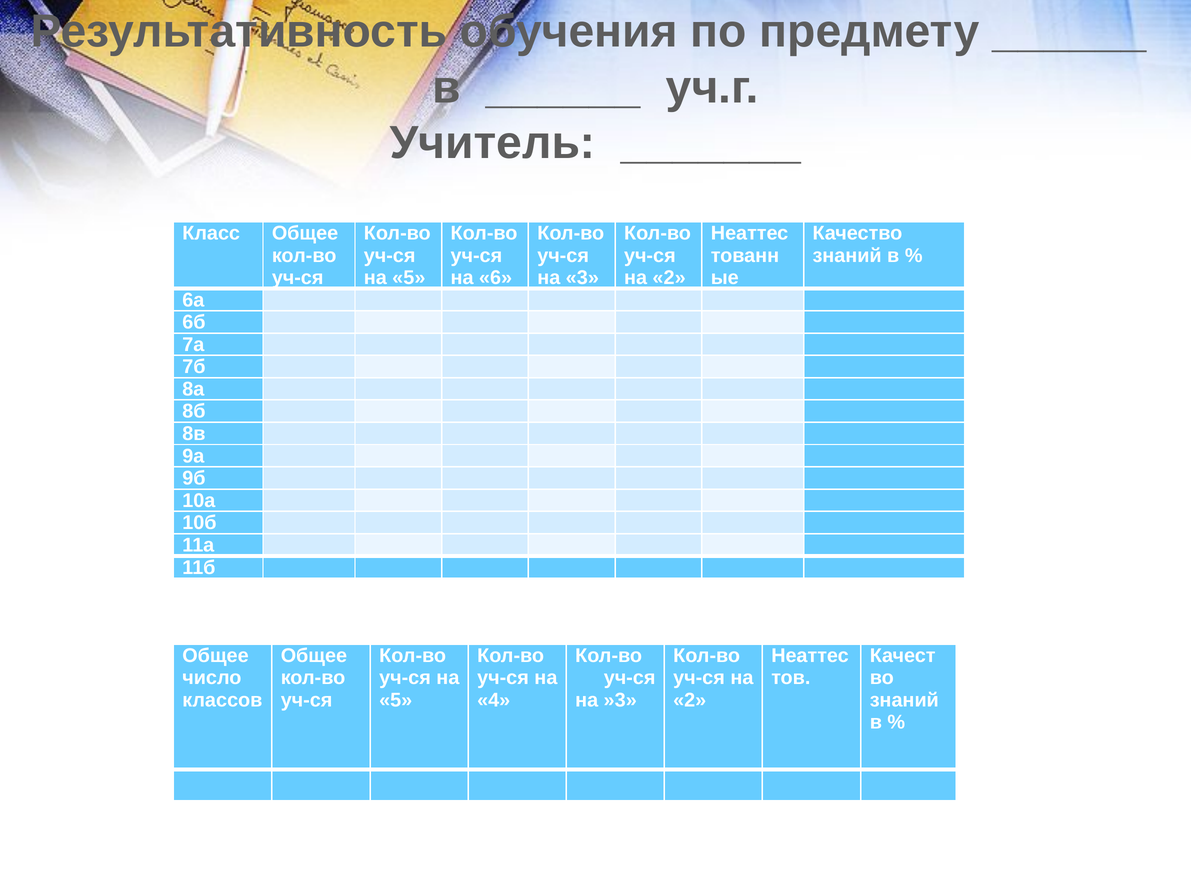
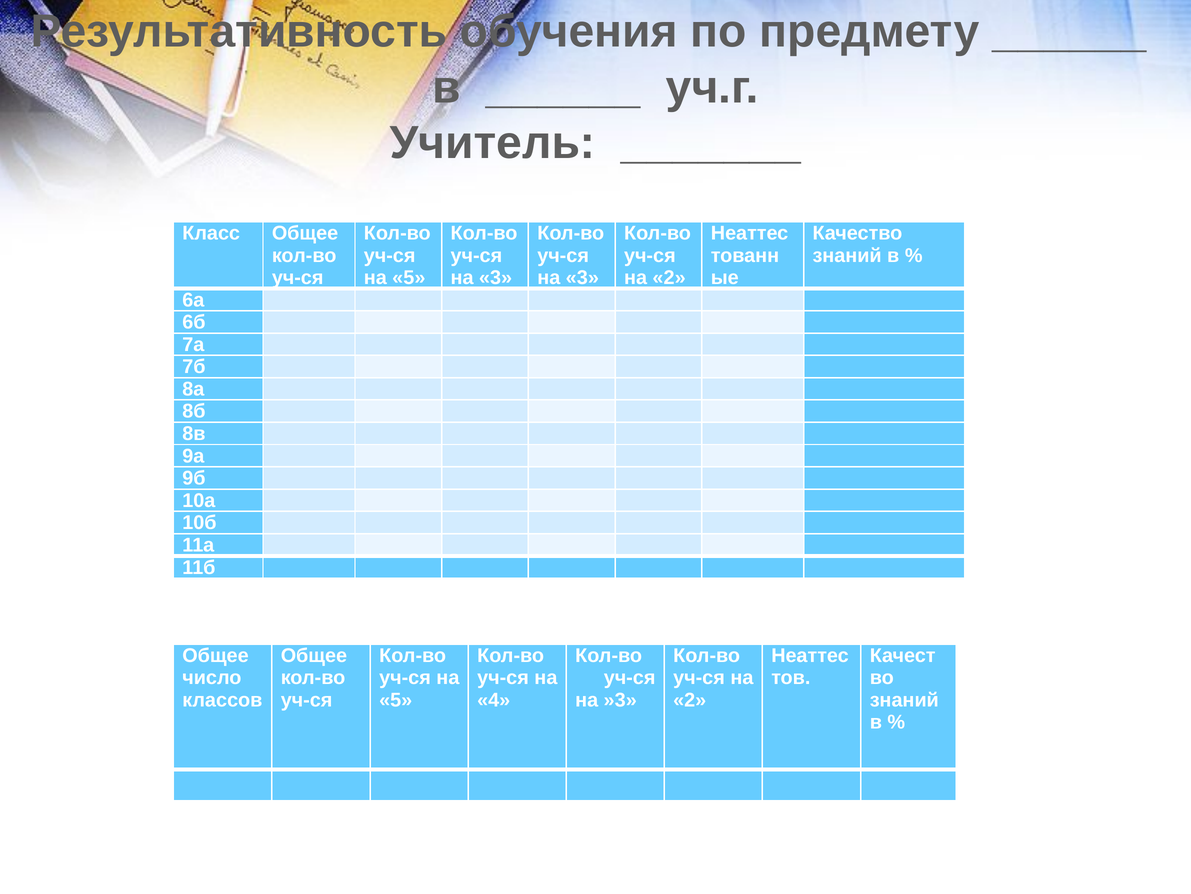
6: 6 -> 3 (496, 277)
